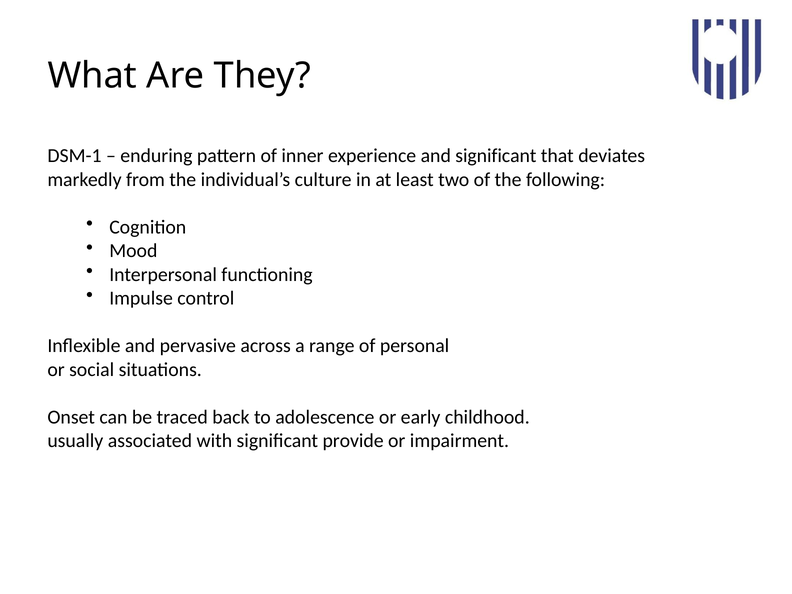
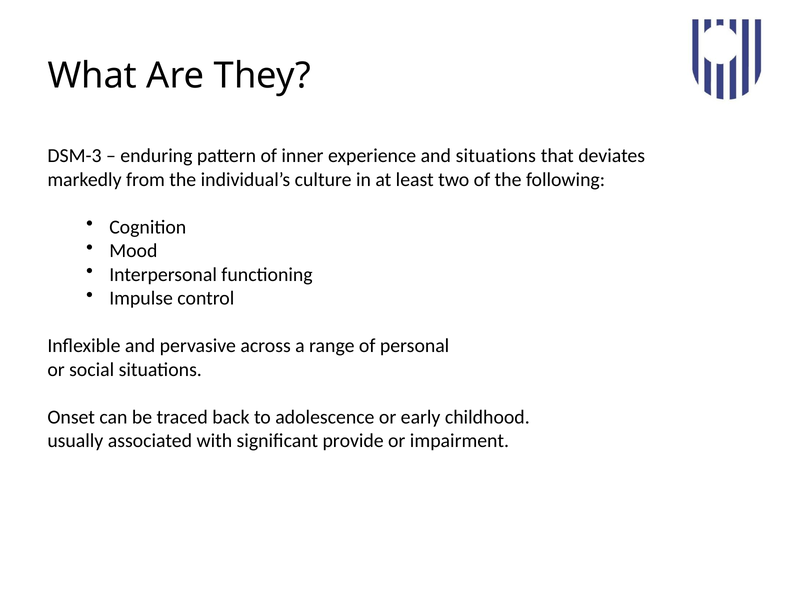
DSM-1: DSM-1 -> DSM-3 (74, 156)
and significant: significant -> situations (496, 156)
